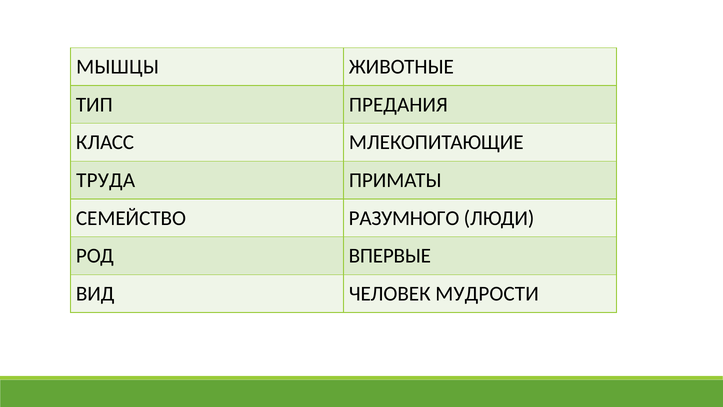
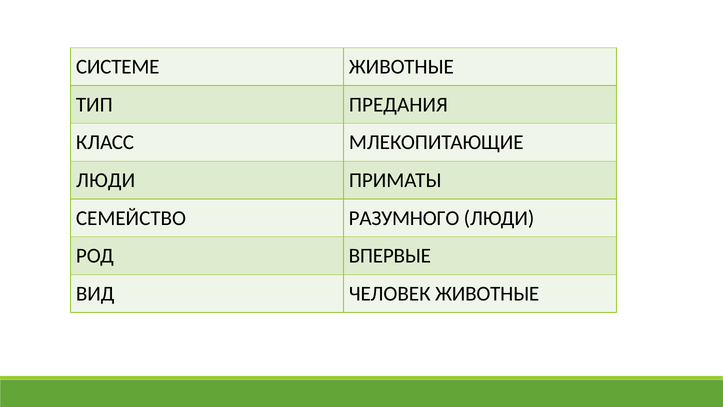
МЫШЦЫ: МЫШЦЫ -> СИСТЕМЕ (118, 67)
ТРУДА: ТРУДА -> ЛЮДИ (106, 180)
ЧЕЛОВЕК МУДРОСТИ: МУДРОСТИ -> ЖИВОТНЫЕ (487, 294)
